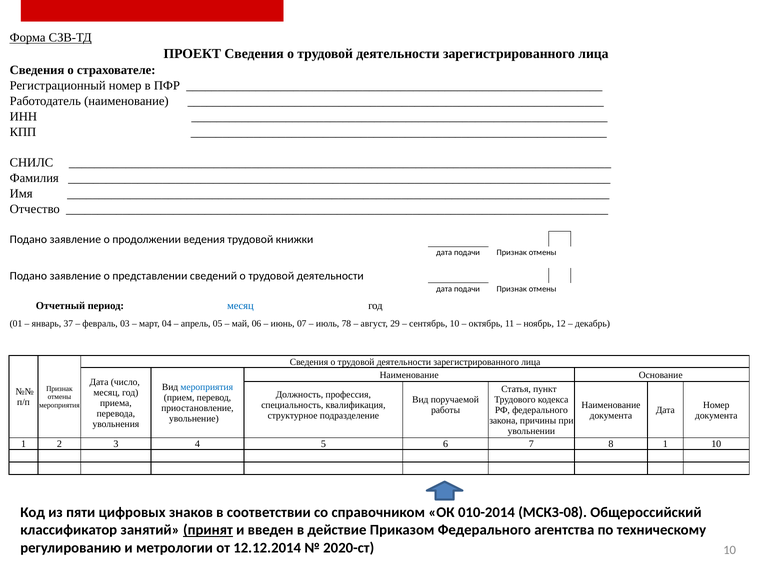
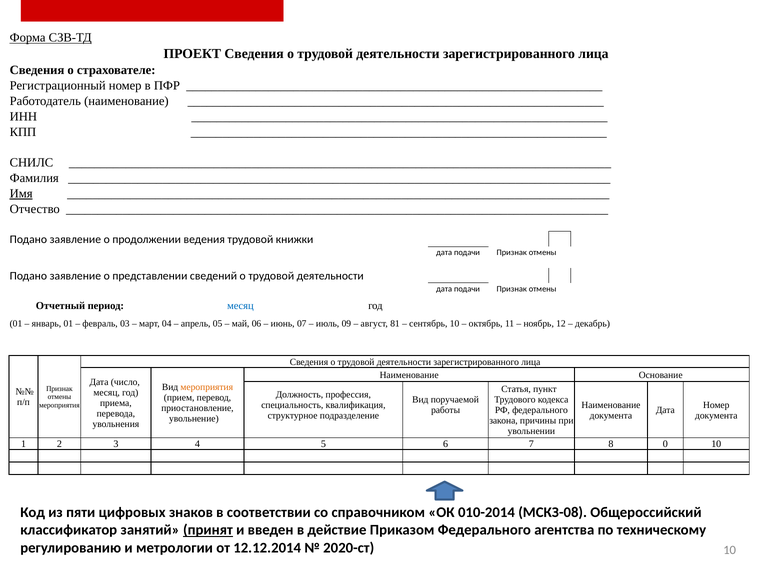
Имя underline: none -> present (21, 194)
январь 37: 37 -> 01 (68, 324)
78: 78 -> 09 (346, 324)
29: 29 -> 81 (395, 324)
мероприятия colour: blue -> orange (207, 388)
8 1: 1 -> 0 (665, 444)
